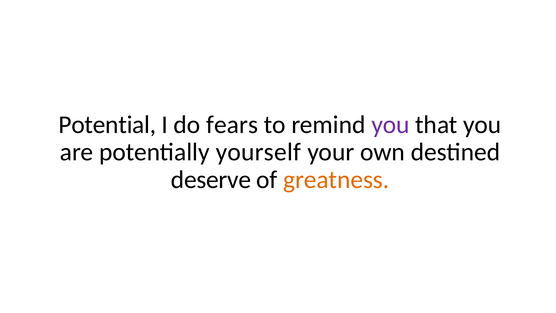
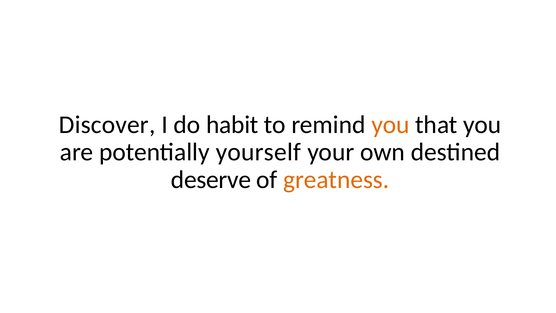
Potential: Potential -> Discover (107, 125)
fears: fears -> habit (232, 125)
you colour: purple -> orange (390, 125)
